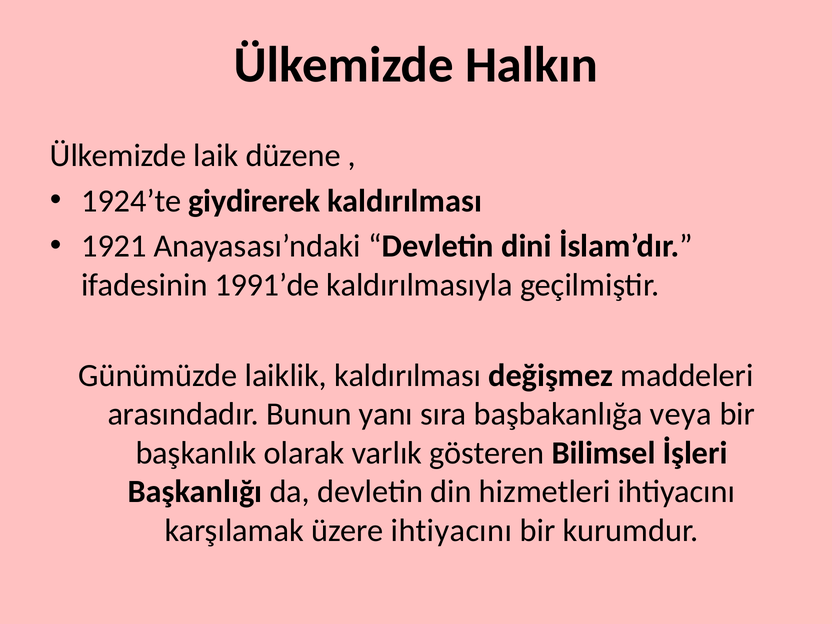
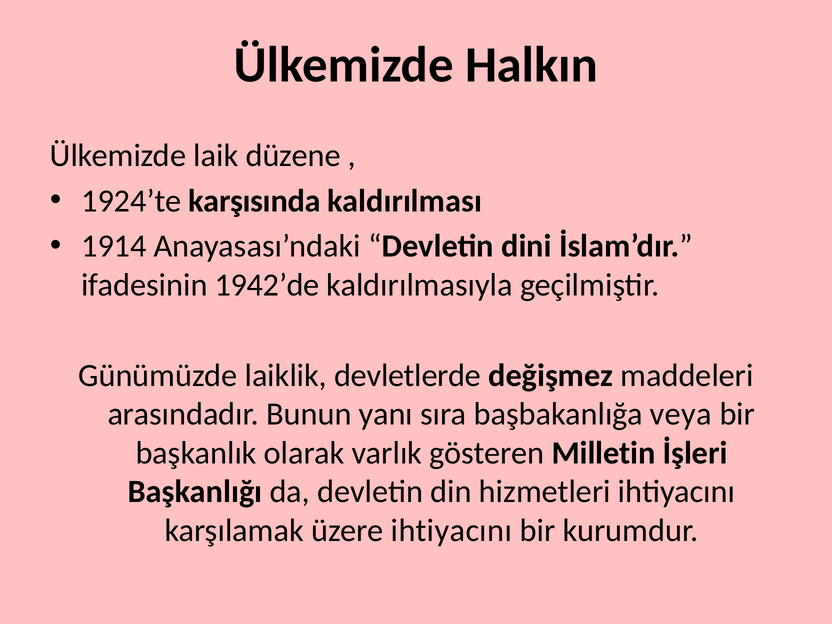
giydirerek: giydirerek -> karşısında (254, 201)
1921: 1921 -> 1914 (114, 246)
1991’de: 1991’de -> 1942’de (267, 285)
laiklik kaldırılması: kaldırılması -> devletlerde (408, 375)
Bilimsel: Bilimsel -> Milletin (604, 453)
